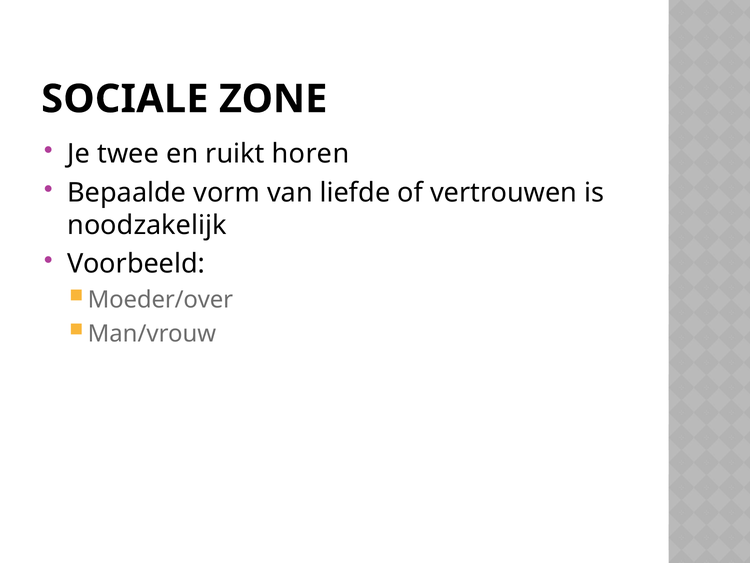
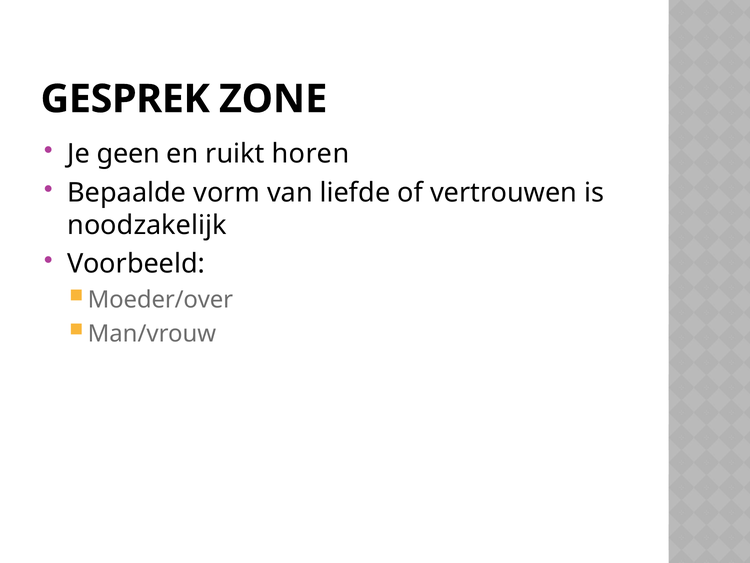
SOCIALE: SOCIALE -> GESPREK (125, 99)
twee: twee -> geen (128, 154)
